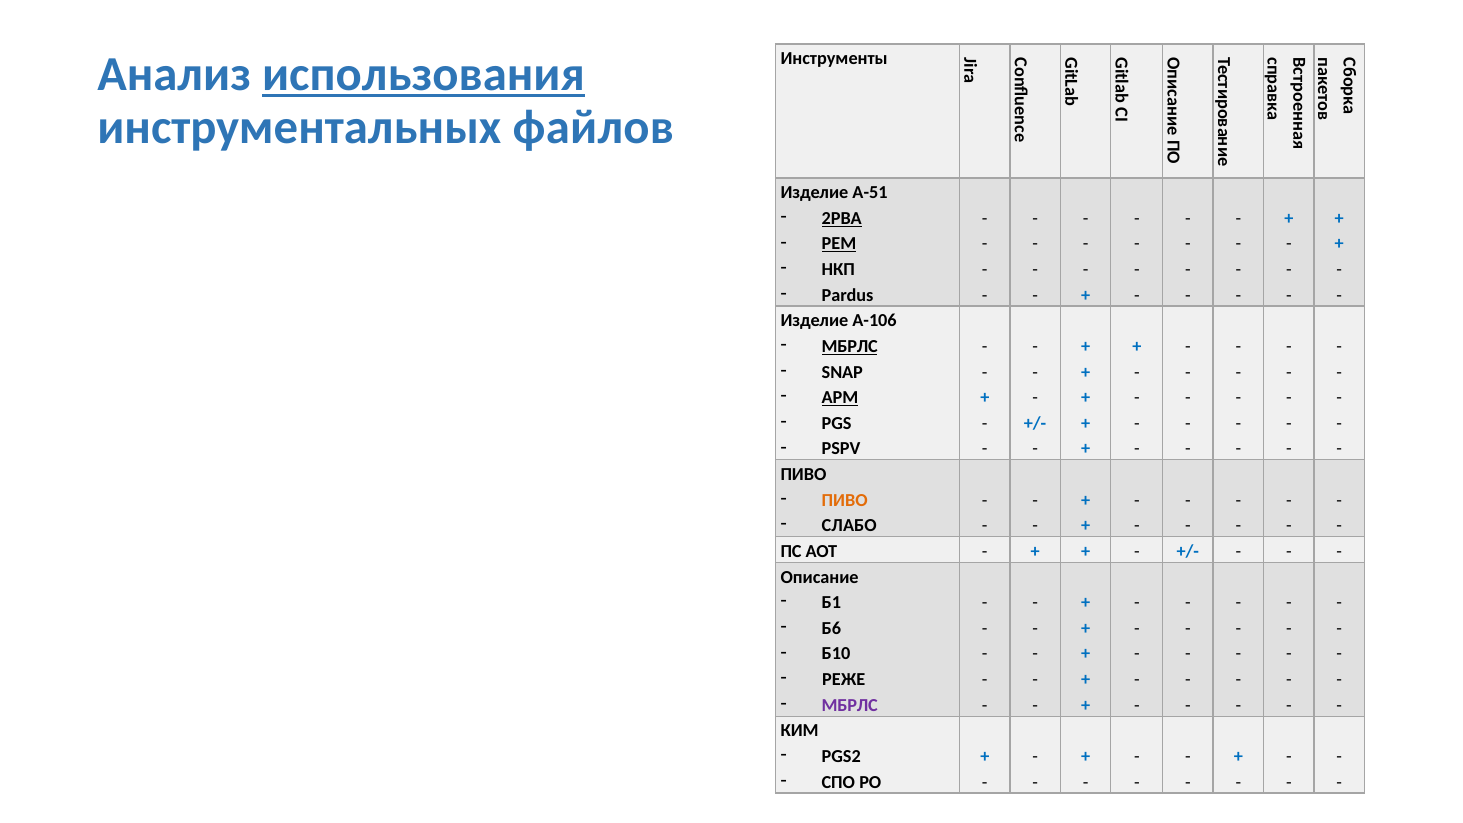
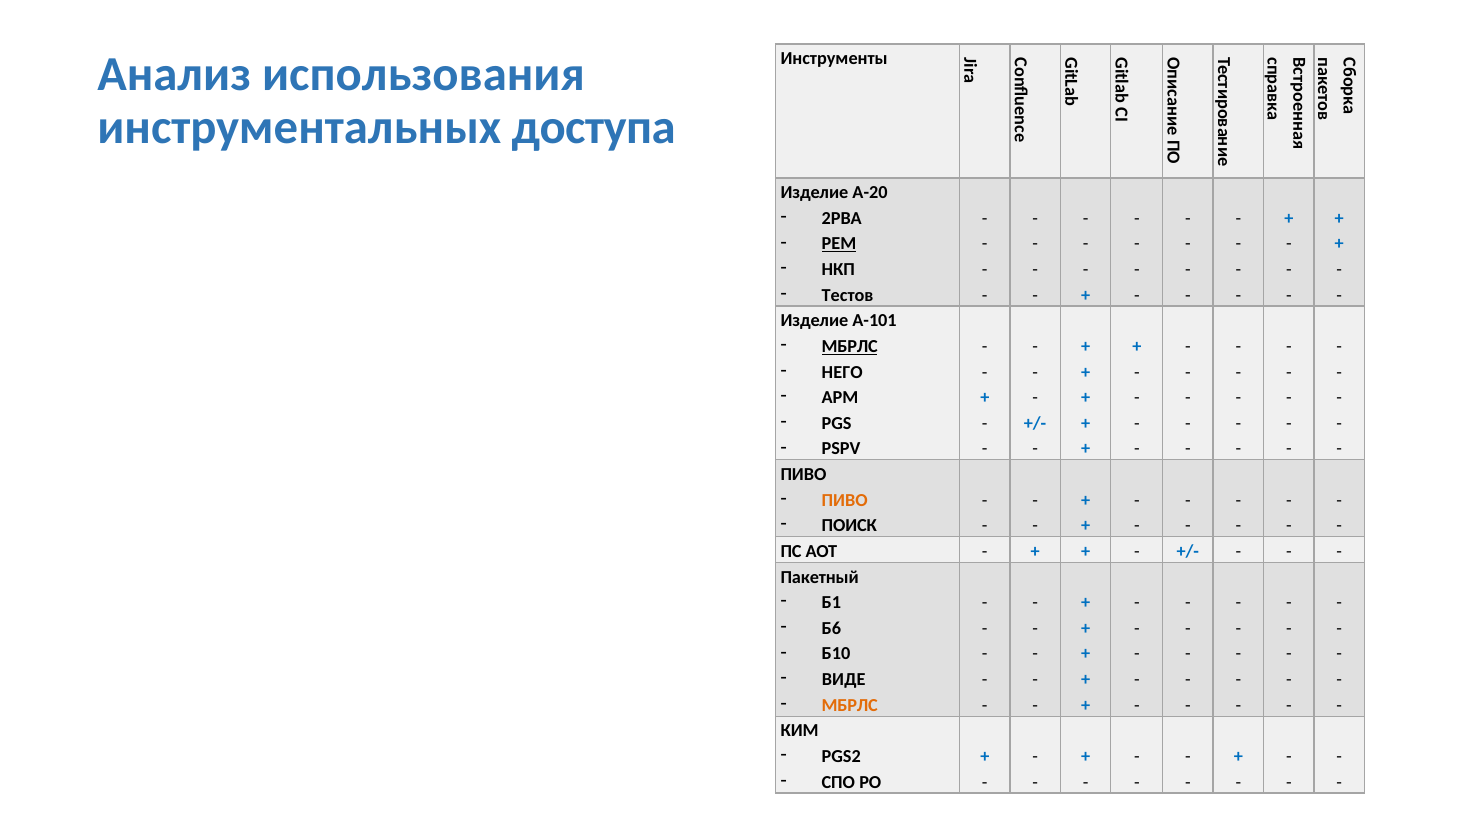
использования underline: present -> none (423, 74)
файлов: файлов -> доступа (594, 127)
А-51: А-51 -> А-20 (870, 193)
2РВА underline: present -> none (842, 218)
Pardus: Pardus -> Тестов (848, 295)
А-106: А-106 -> А-101 (875, 321)
SNAP: SNAP -> НЕГО (842, 372)
АРМ underline: present -> none (840, 398)
СЛАБО: СЛАБО -> ПОИСК (849, 526)
Описание: Описание -> Пакетный (820, 577)
РЕЖЕ: РЕЖЕ -> ВИДЕ (844, 679)
МБРЛС colour: purple -> orange (850, 705)
